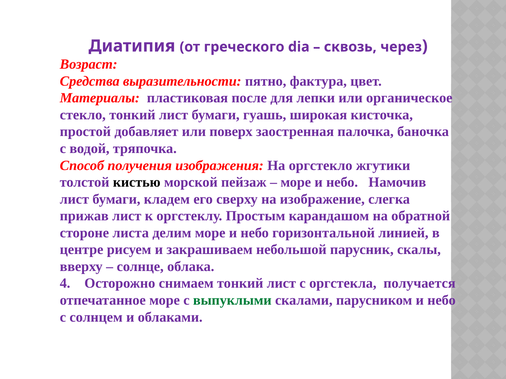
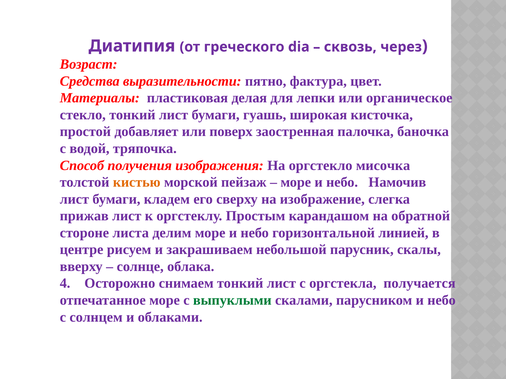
после: после -> делая (249, 98)
жгутики: жгутики -> мисочка (383, 166)
кистью colour: black -> orange (137, 182)
